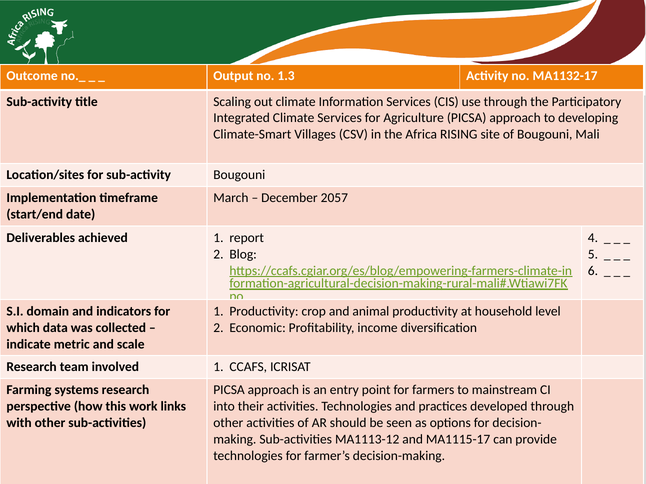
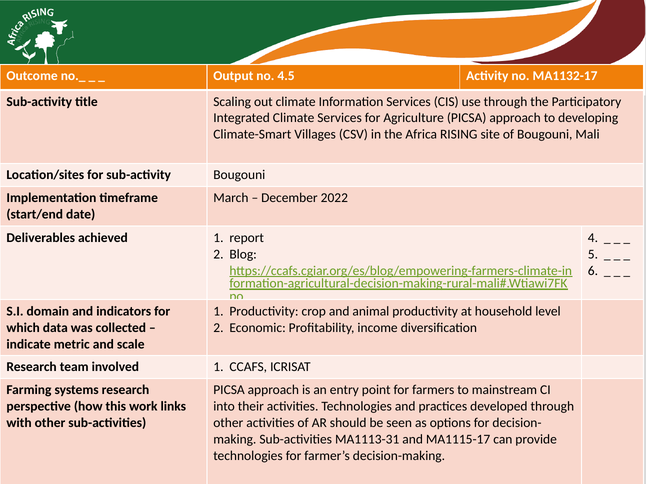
1.3: 1.3 -> 4.5 (286, 76)
2057: 2057 -> 2022 (334, 198)
MA1113-12: MA1113-12 -> MA1113-31 (367, 440)
